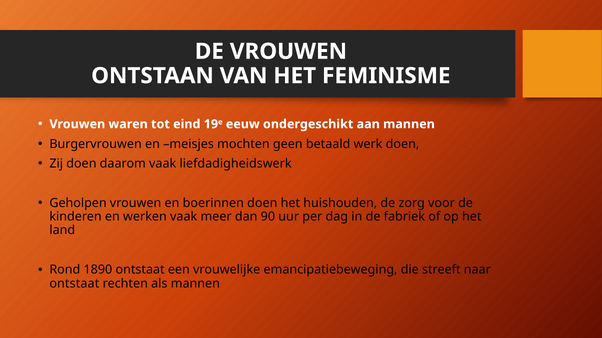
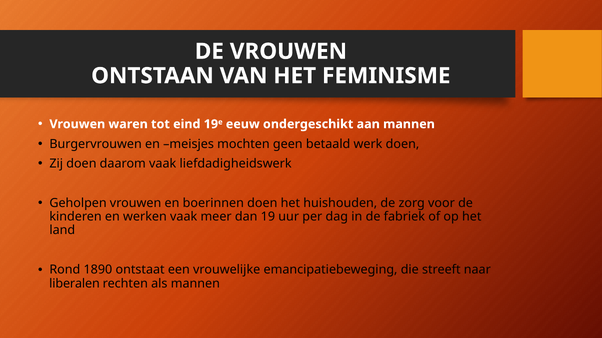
dan 90: 90 -> 19 (268, 217)
ontstaat: ontstaat -> liberalen (74, 284)
